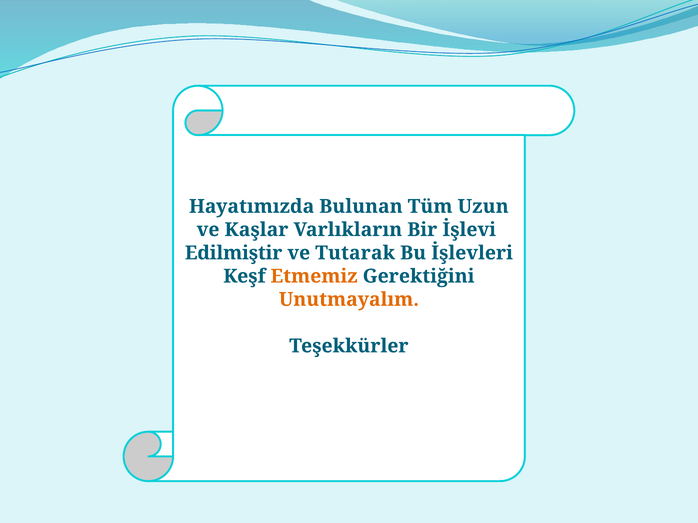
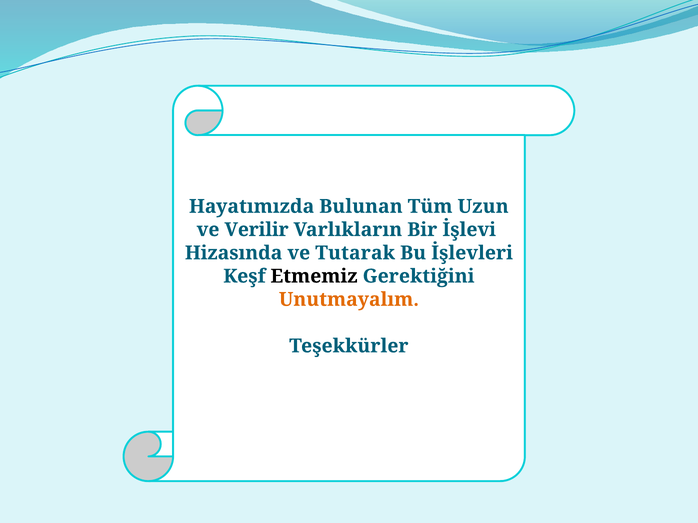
Kaşlar: Kaşlar -> Verilir (257, 230)
Edilmiştir: Edilmiştir -> Hizasında (234, 253)
Etmemiz colour: orange -> black (314, 276)
